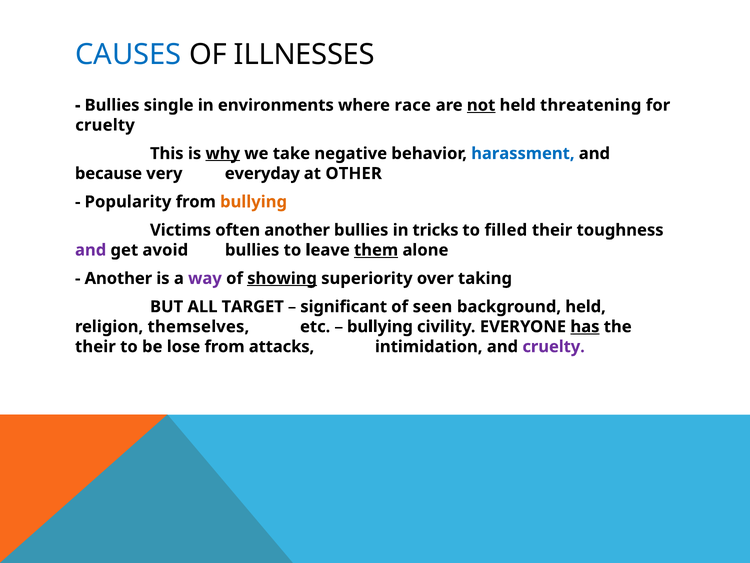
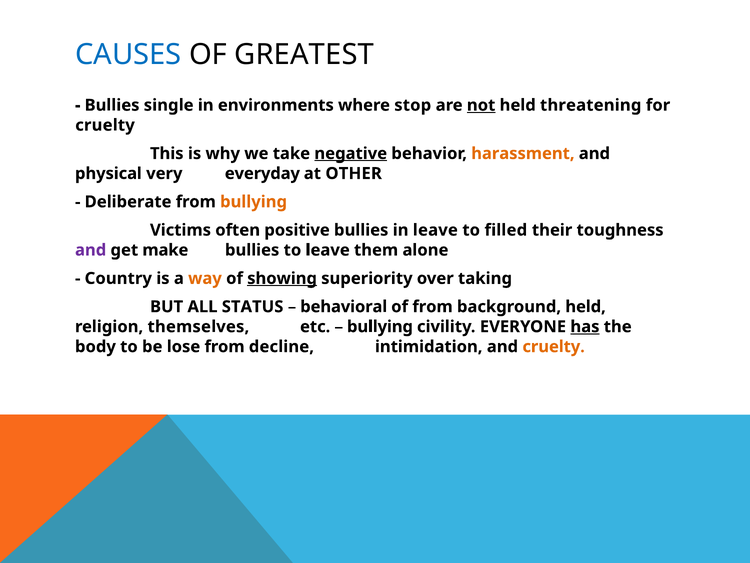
ILLNESSES: ILLNESSES -> GREATEST (304, 55)
race: race -> stop (413, 105)
why underline: present -> none (223, 153)
negative underline: none -> present (351, 153)
harassment colour: blue -> orange (523, 153)
because: because -> physical (108, 173)
Popularity: Popularity -> Deliberate (128, 202)
often another: another -> positive (297, 230)
in tricks: tricks -> leave (435, 230)
avoid: avoid -> make (165, 250)
them underline: present -> none (376, 250)
Another: Another -> Country (118, 278)
way colour: purple -> orange (205, 278)
TARGET: TARGET -> STATUS (253, 306)
significant: significant -> behavioral (344, 306)
of seen: seen -> from (433, 306)
their: their -> body (95, 346)
attacks: attacks -> decline (281, 346)
cruelty colour: purple -> orange (554, 346)
